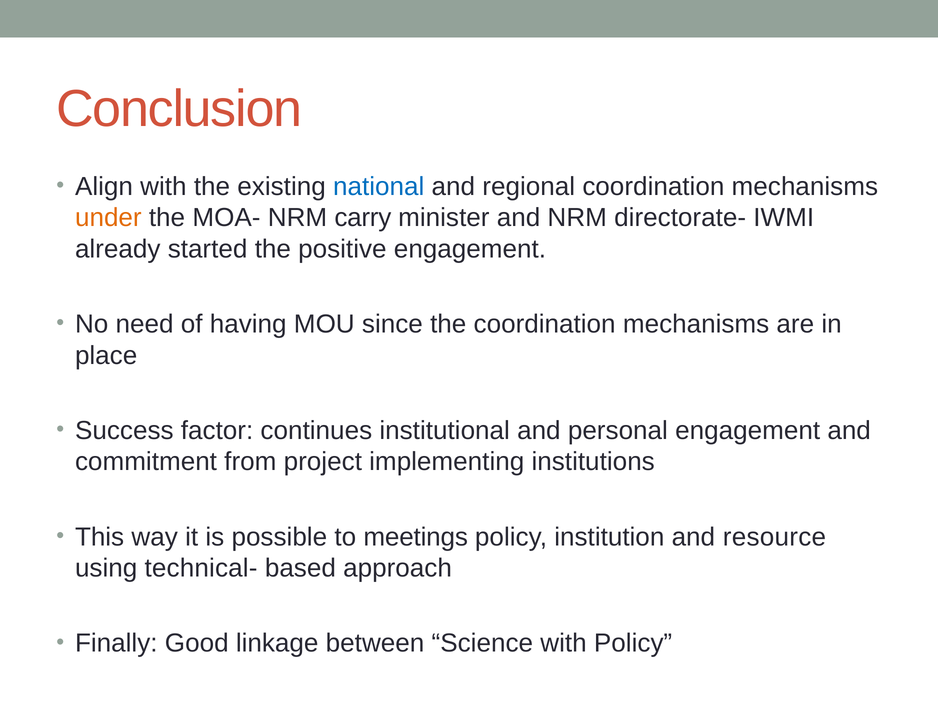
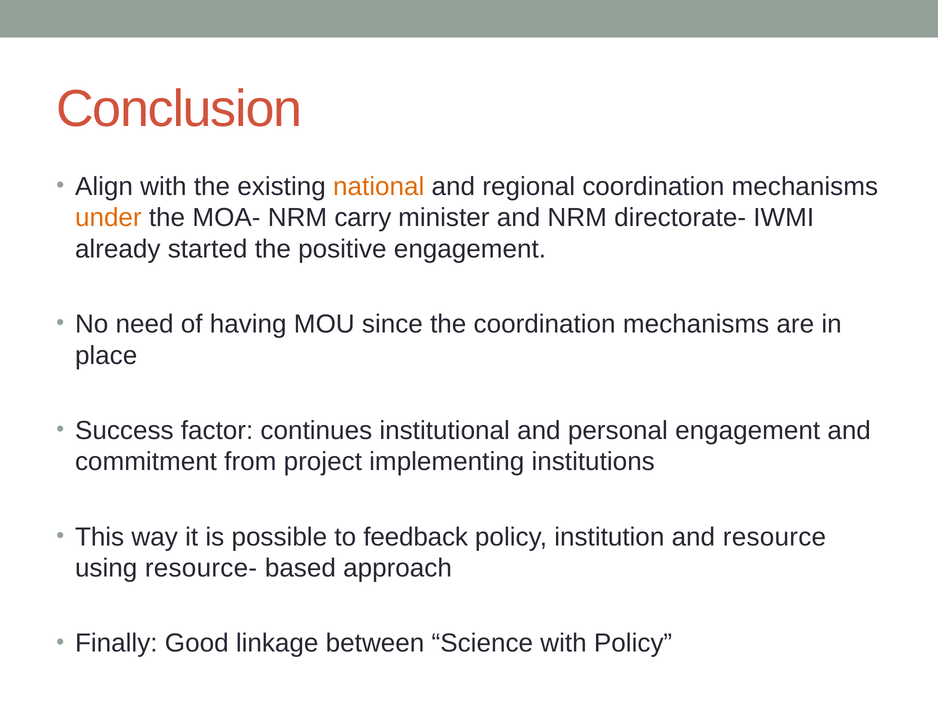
national colour: blue -> orange (379, 186)
meetings: meetings -> feedback (416, 537)
technical-: technical- -> resource- (201, 568)
